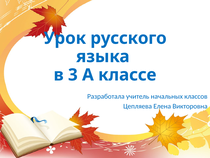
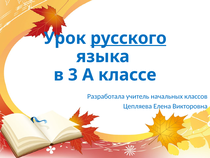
русского underline: none -> present (128, 38)
